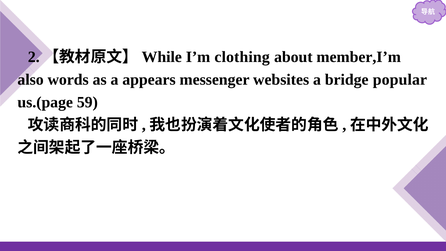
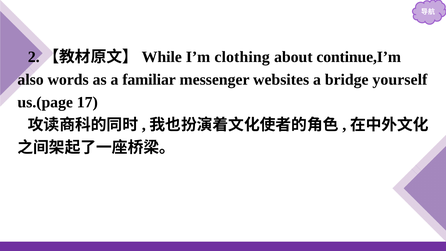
member,I’m: member,I’m -> continue,I’m (359, 57)
appears: appears -> familiar (149, 80)
popular: popular -> yourself (400, 80)
59: 59 -> 17 (87, 102)
